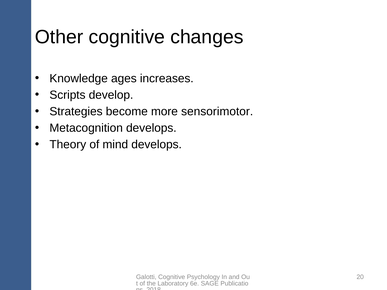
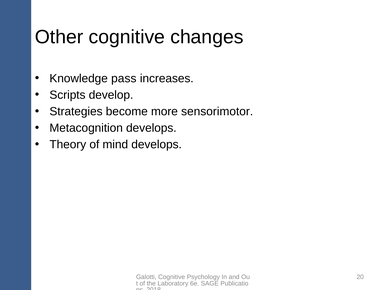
ages: ages -> pass (124, 79)
